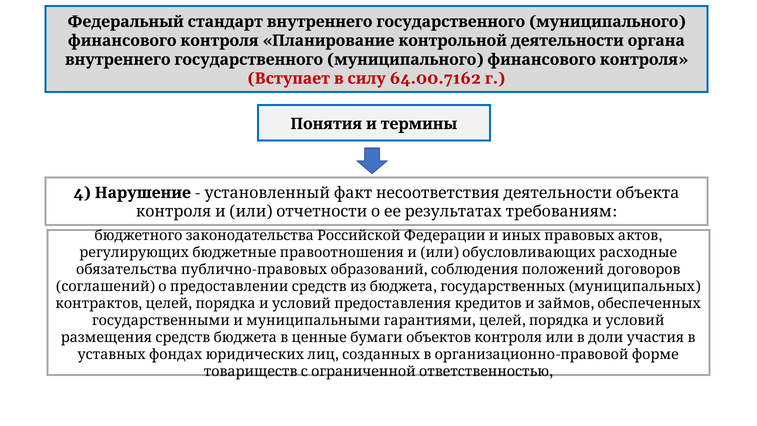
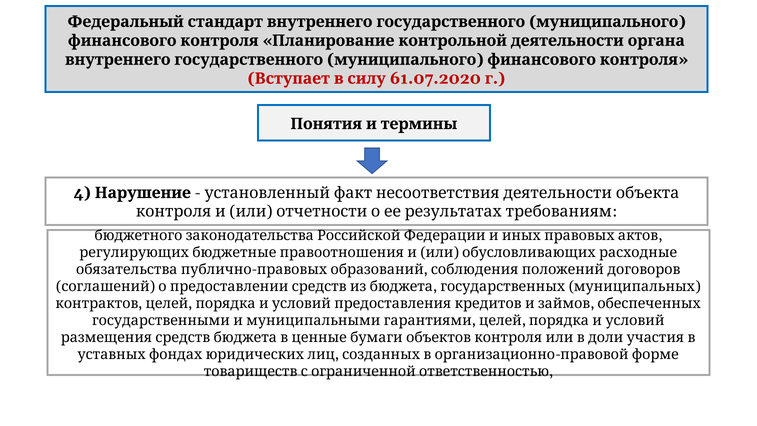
64.00.7162: 64.00.7162 -> 61.07.2020 (435, 78)
